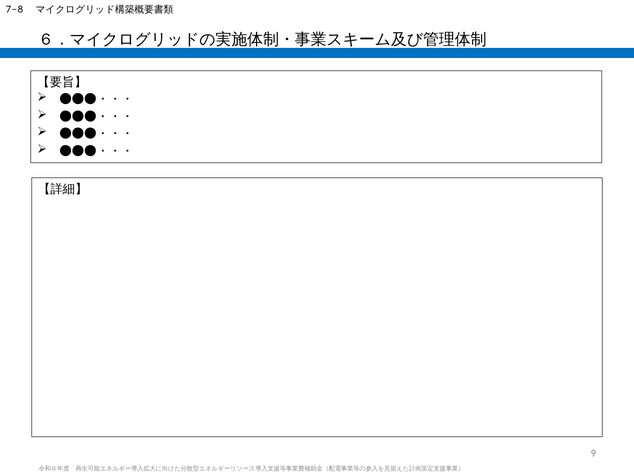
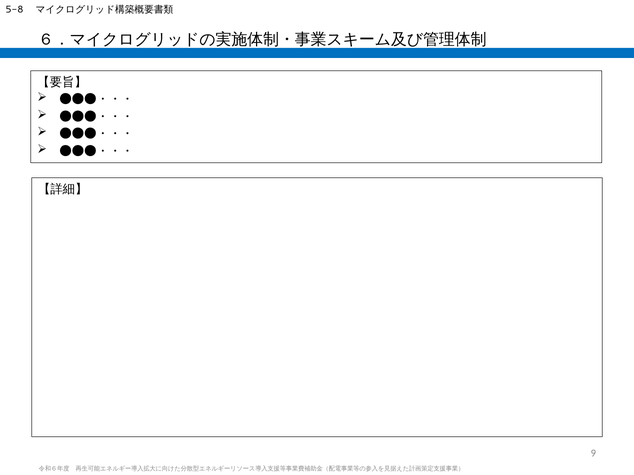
7-8: 7-8 -> 5-8 (14, 10)
